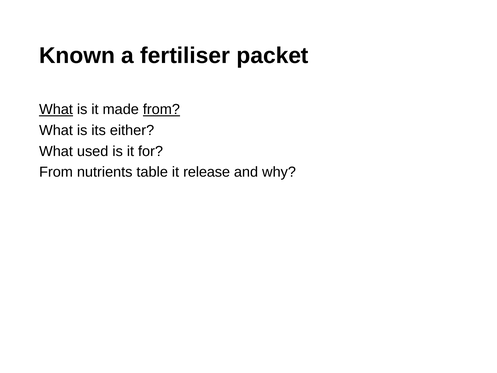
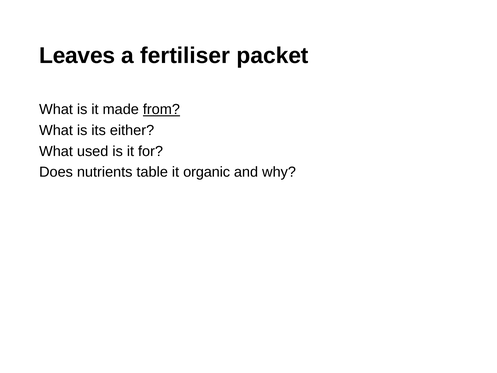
Known: Known -> Leaves (77, 56)
What underline: present -> none (56, 109)
From: From -> Does (56, 172)
release: release -> organic (207, 172)
